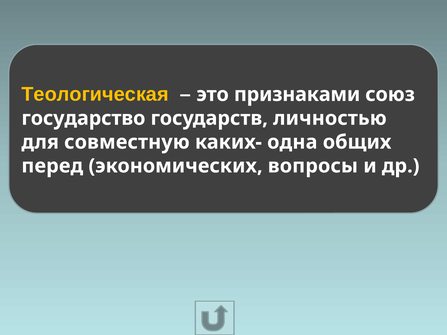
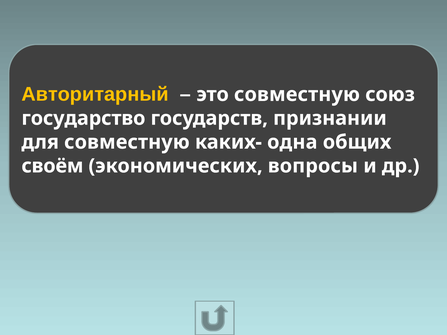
Теологическая: Теологическая -> Авторитарный (95, 95)
это признаками: признаками -> совместную (297, 95)
личностью: личностью -> признании (330, 118)
перед: перед -> своём (52, 166)
